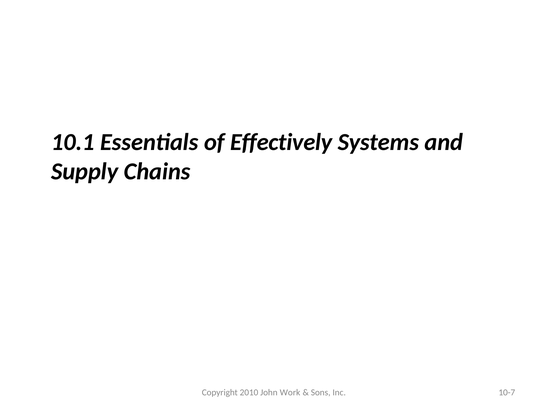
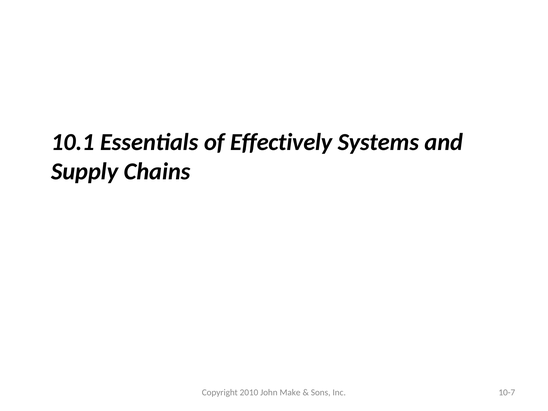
Work: Work -> Make (290, 392)
